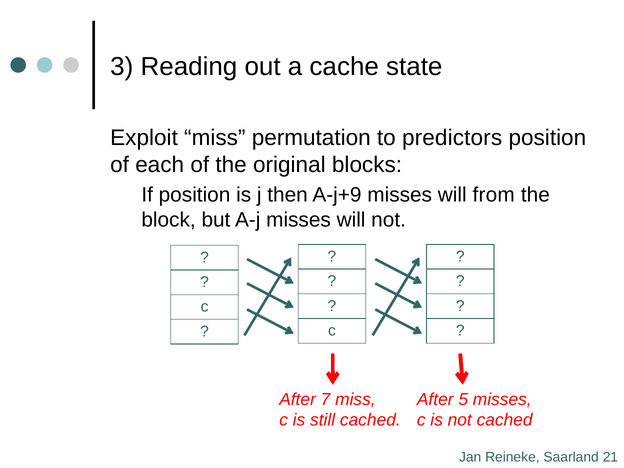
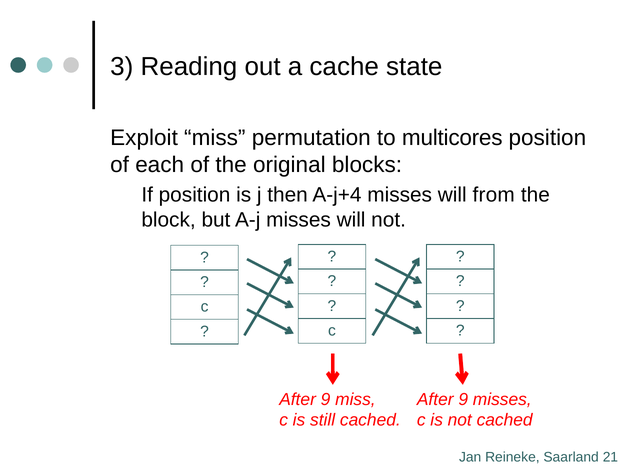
predictors: predictors -> multicores (452, 138)
A-j+9: A-j+9 -> A-j+4 (337, 195)
7: 7 -> 9 (326, 399)
5: 5 -> 9 (463, 399)
